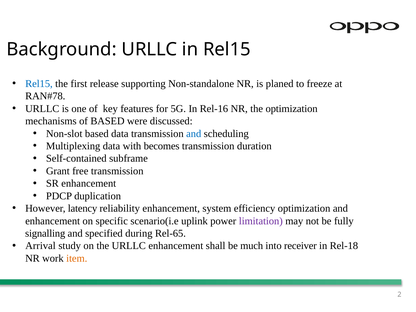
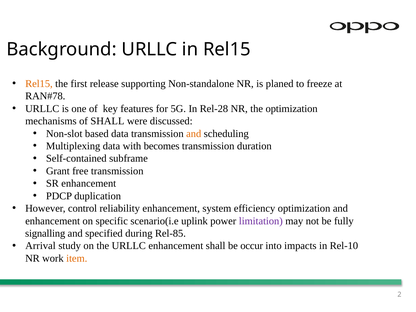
Rel15 colour: blue -> orange (39, 84)
Rel-16: Rel-16 -> Rel-28 (214, 109)
of BASED: BASED -> SHALL (107, 121)
and colour: blue -> orange (194, 134)
latency: latency -> control (83, 208)
Rel-65: Rel-65 -> Rel-85 (170, 233)
much: much -> occur (252, 246)
receiver: receiver -> impacts (300, 246)
Rel-18: Rel-18 -> Rel-10 (344, 246)
